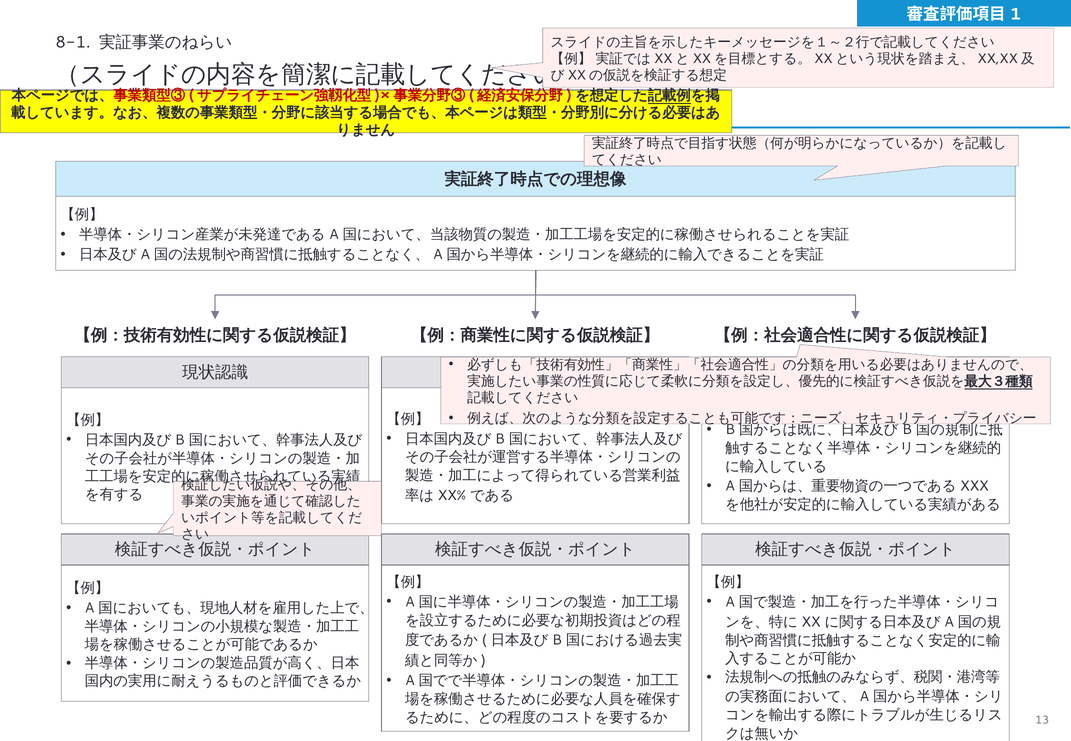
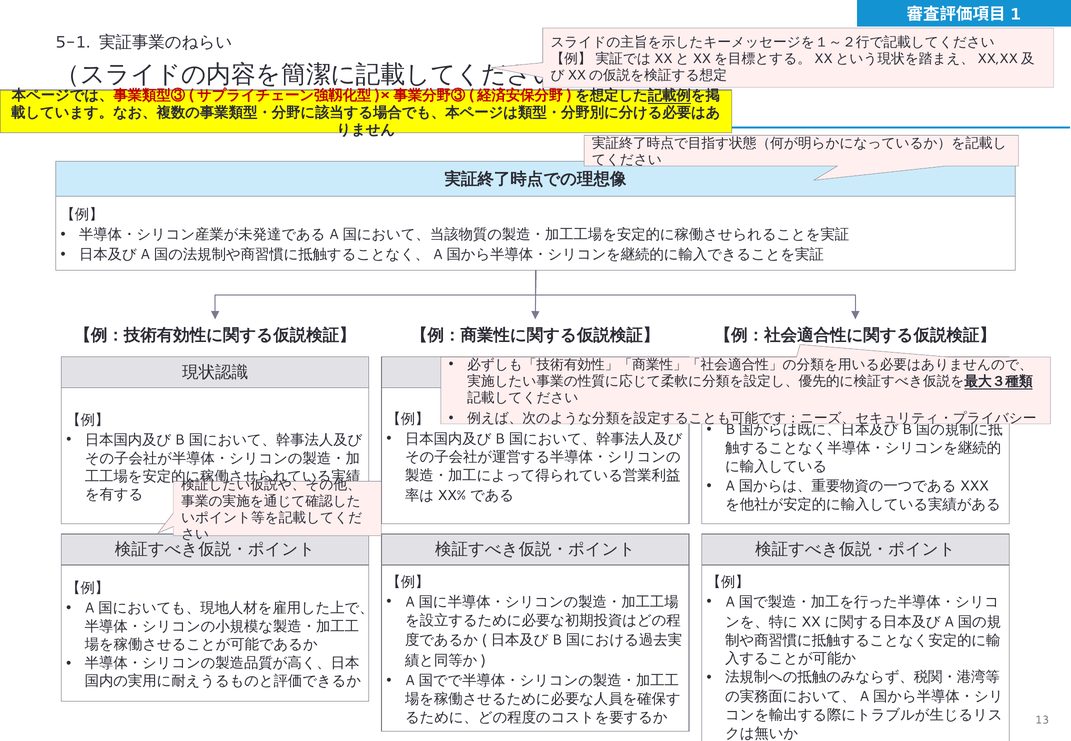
8-1: 8-1 -> 5-1 (73, 42)
